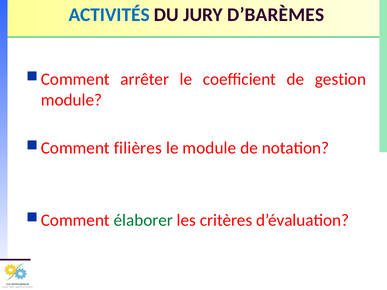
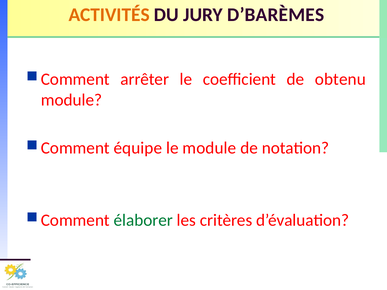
ACTIVITÉS colour: blue -> orange (109, 15)
gestion: gestion -> obtenu (340, 79)
filières: filières -> équipe (138, 148)
